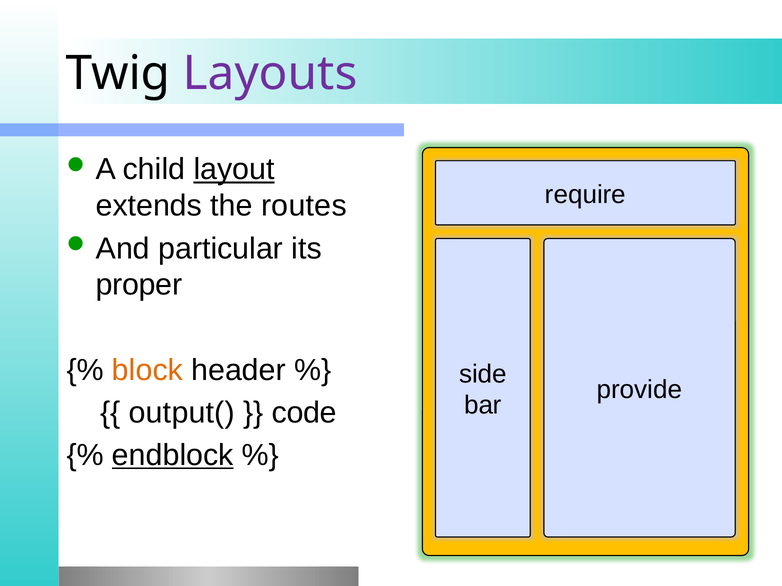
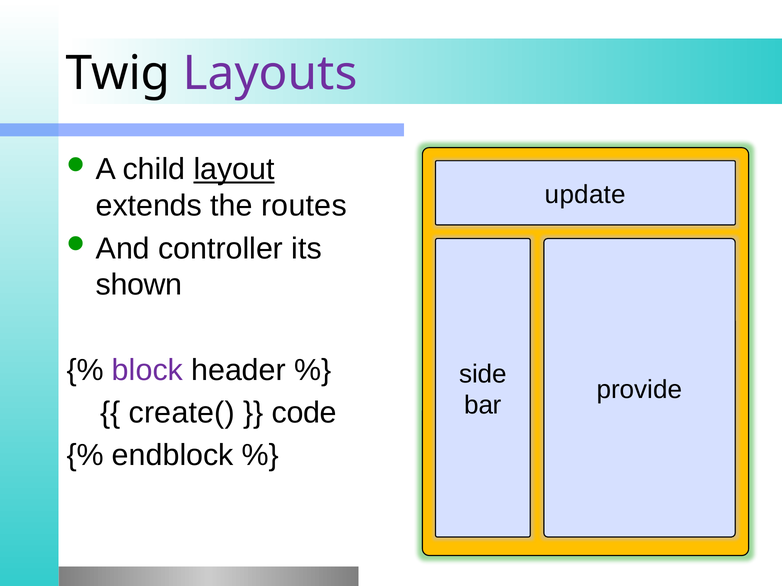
require: require -> update (585, 195)
particular: particular -> controller (221, 249)
proper: proper -> shown (139, 285)
block colour: orange -> purple (147, 370)
output(: output( -> create( (182, 413)
endblock underline: present -> none (173, 456)
